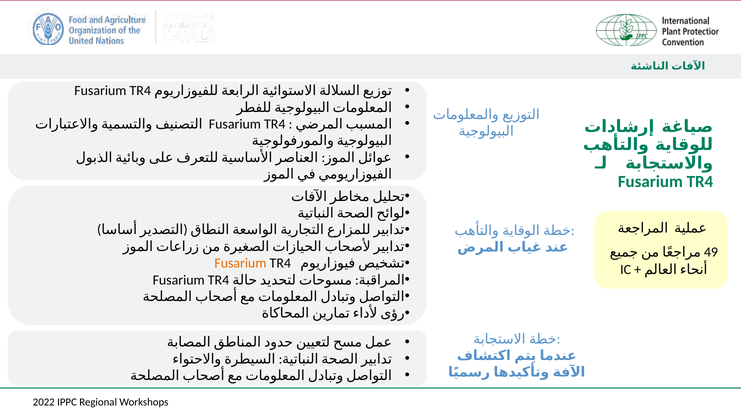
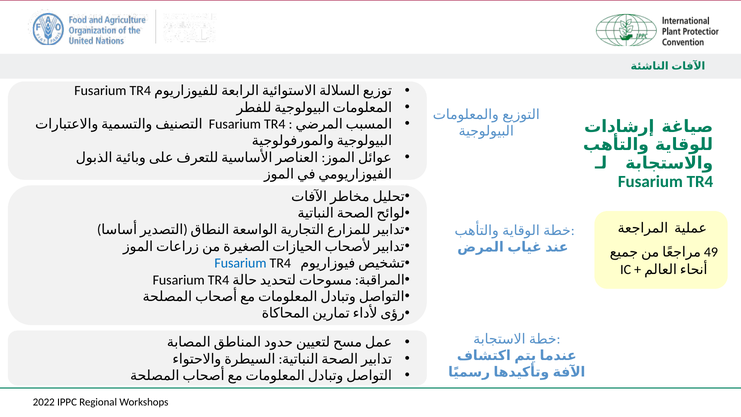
Fusarium colour: orange -> blue (240, 263)
